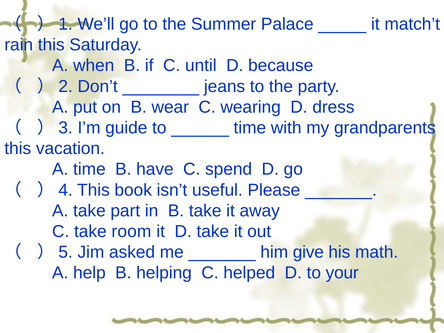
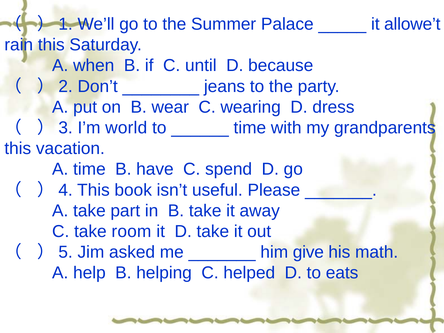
match’t: match’t -> allowe’t (412, 24)
guide: guide -> world (126, 128)
your: your -> eats (342, 273)
